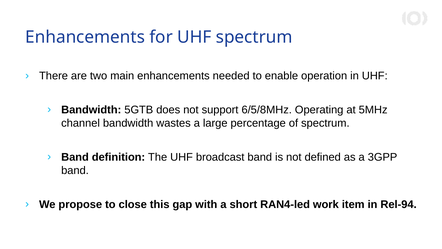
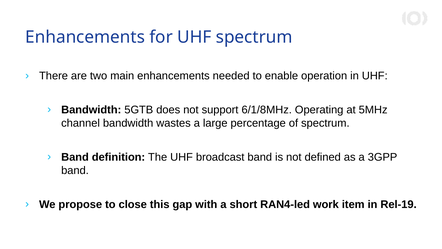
6/5/8MHz: 6/5/8MHz -> 6/1/8MHz (267, 110)
Rel-94: Rel-94 -> Rel-19 (399, 204)
